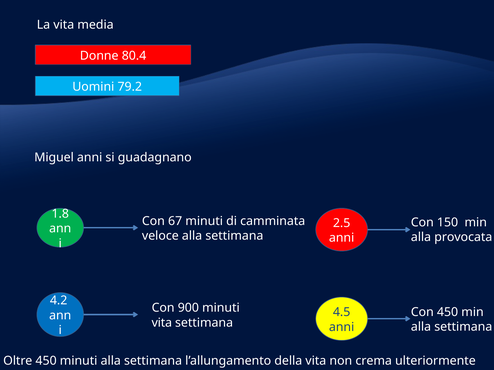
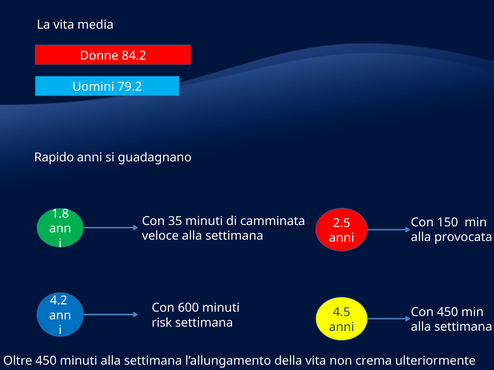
80.4: 80.4 -> 84.2 (134, 56)
Miguel: Miguel -> Rapido (54, 158)
67: 67 -> 35 (175, 221)
900: 900 -> 600 (188, 308)
vita: vita -> risk (162, 323)
